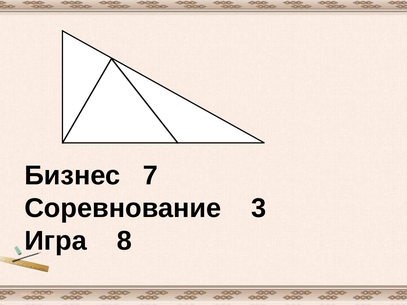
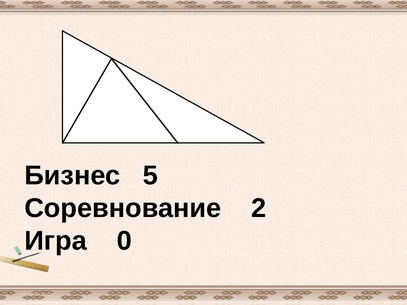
7: 7 -> 5 (150, 176)
3: 3 -> 2 (259, 208)
8: 8 -> 0 (124, 241)
